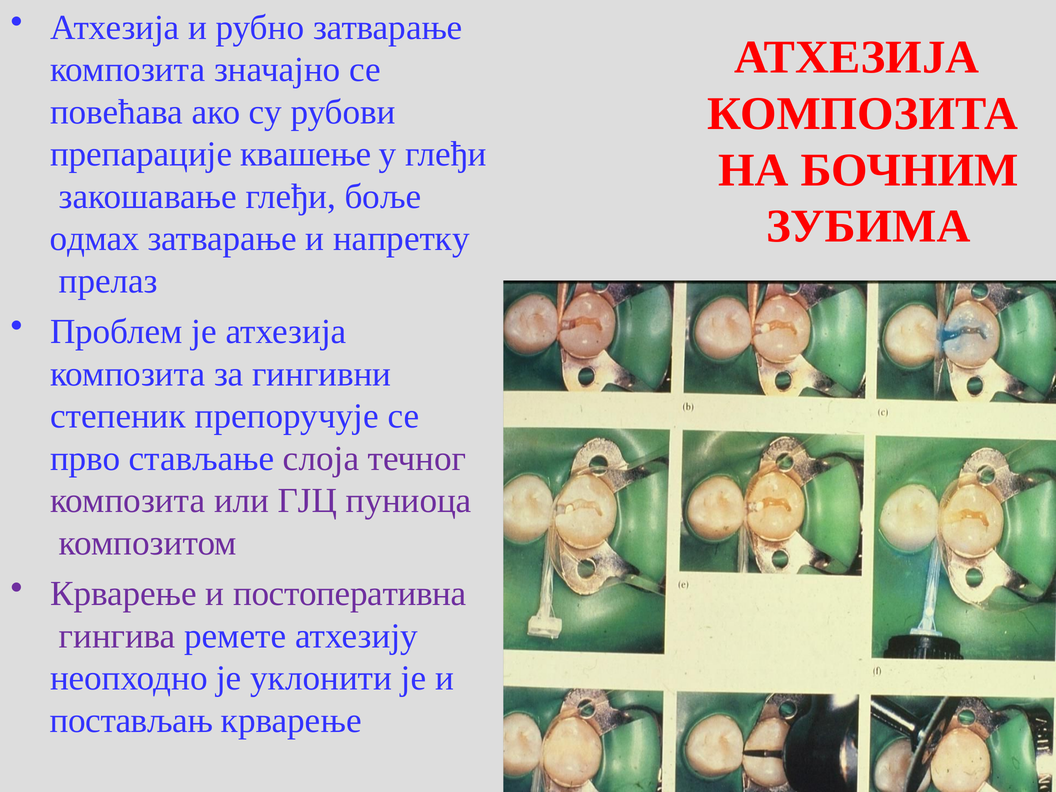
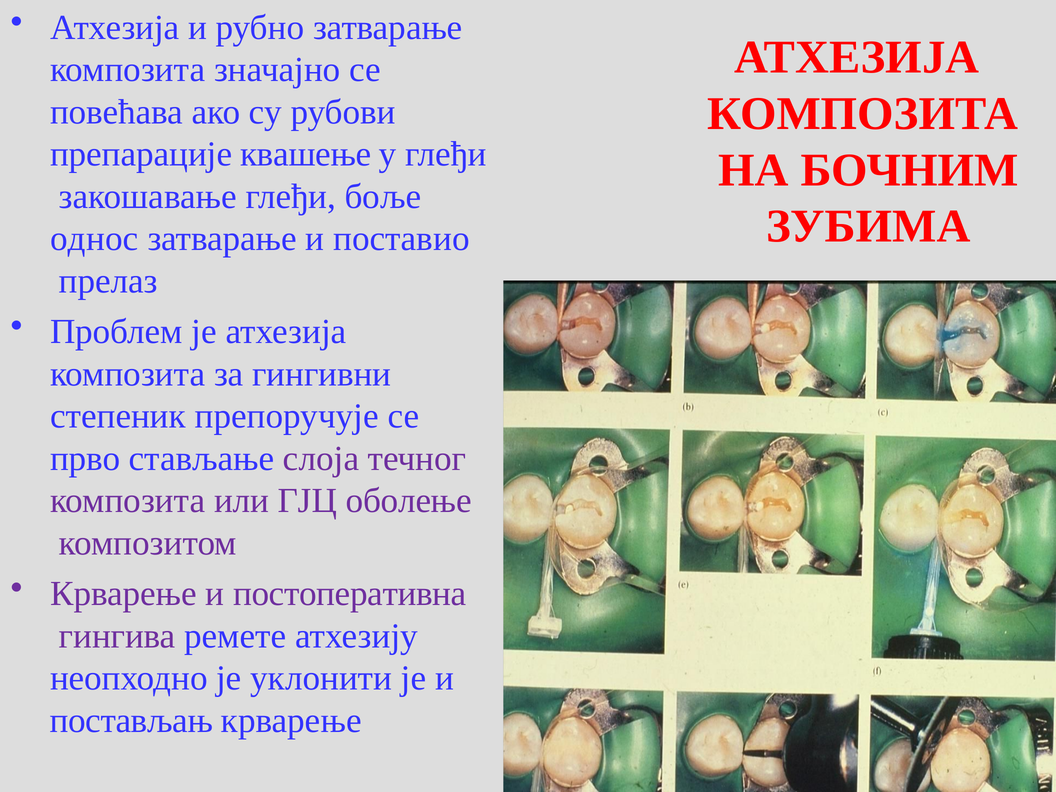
одмах: одмах -> однос (94, 239)
напретку: напретку -> поставио (401, 239)
пуниоца: пуниоца -> оболење (409, 501)
